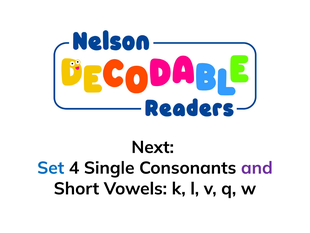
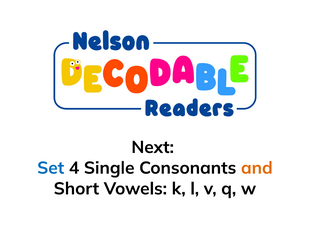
and colour: purple -> orange (257, 168)
